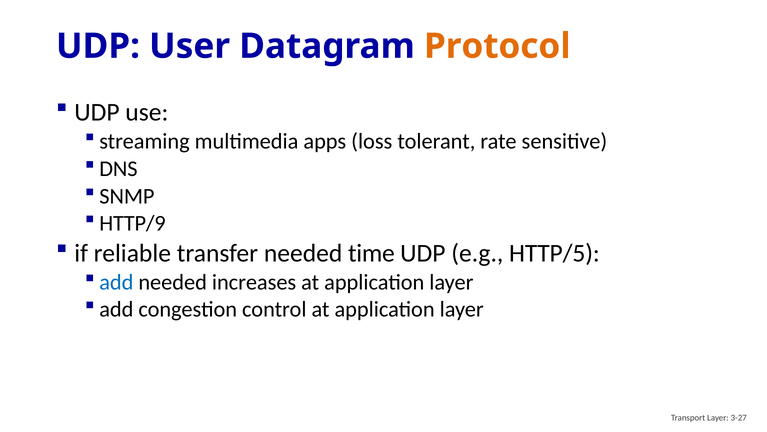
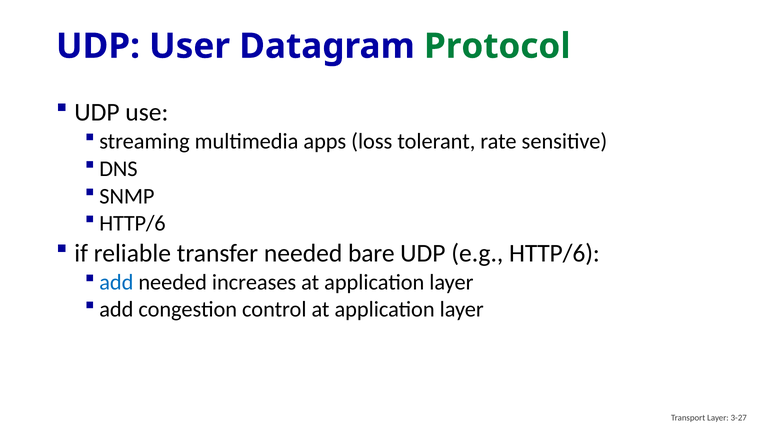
Protocol colour: orange -> green (497, 46)
HTTP/9: HTTP/9 -> HTTP/6 (132, 223)
time: time -> bare (371, 253)
e.g HTTP/5: HTTP/5 -> HTTP/6 (554, 253)
